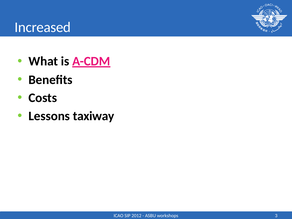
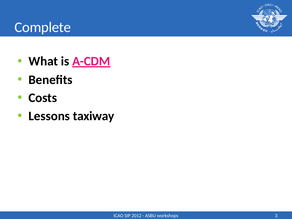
Increased: Increased -> Complete (43, 27)
